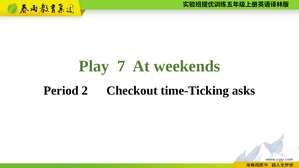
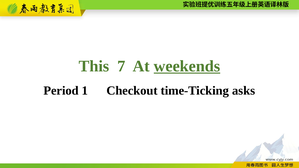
Play: Play -> This (94, 66)
weekends underline: none -> present (187, 66)
2: 2 -> 1 (85, 91)
